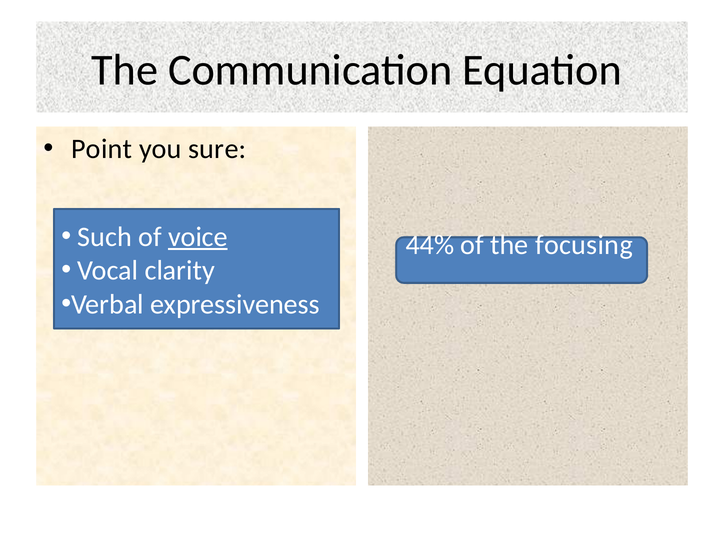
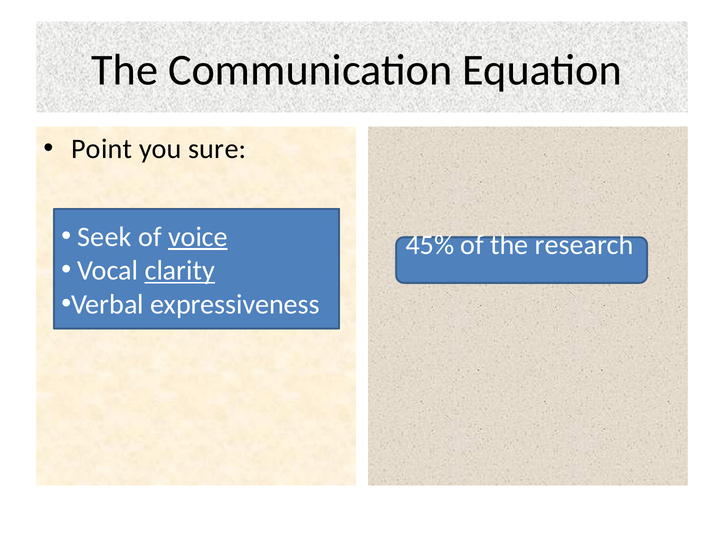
Such: Such -> Seek (105, 237)
44%: 44% -> 45% (430, 245)
focusing: focusing -> research (584, 245)
clarity underline: none -> present (180, 271)
